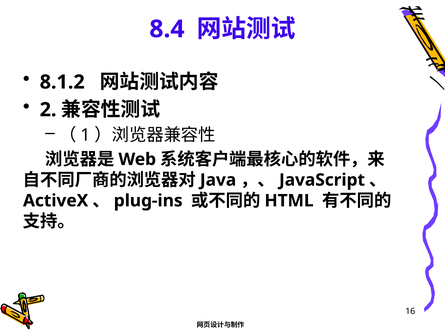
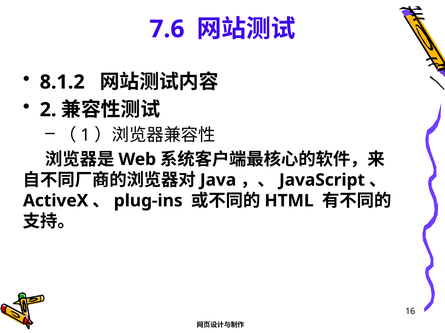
8.4: 8.4 -> 7.6 (167, 29)
